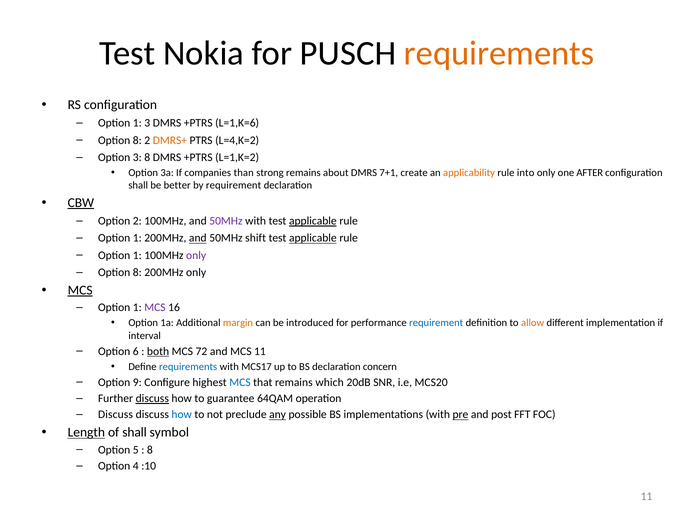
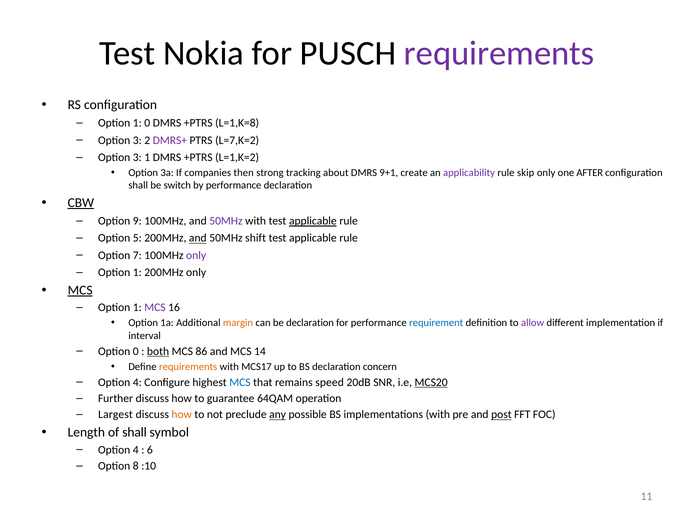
requirements colour: orange -> purple (499, 53)
1 3: 3 -> 0 (147, 123)
L=1,K=6: L=1,K=6 -> L=1,K=8 (237, 123)
8: 8 -> 3 (137, 140)
DMRS+ colour: orange -> purple (170, 140)
L=4,K=2: L=4,K=2 -> L=7,K=2 (237, 140)
3 8: 8 -> 1 (147, 158)
than: than -> then (244, 173)
strong remains: remains -> tracking (303, 173)
7+1: 7+1 -> 9+1 (389, 173)
applicability colour: orange -> purple (469, 173)
into: into -> skip (526, 173)
better: better -> switch (177, 186)
by requirement: requirement -> performance (234, 186)
Option 2: 2 -> 9 (137, 221)
1: 1 -> 5 (137, 238)
applicable underline: present -> none (313, 238)
1: 1 -> 7 (137, 256)
8: 8 -> 1 (137, 273)
be introduced: introduced -> declaration (310, 323)
allow colour: orange -> purple (533, 323)
Option 6: 6 -> 0 (136, 352)
72: 72 -> 86 (201, 352)
MCS 11: 11 -> 14 (260, 352)
requirements colour: blue -> orange (188, 367)
9: 9 -> 4 (137, 383)
which: which -> speed (330, 383)
MCS20 underline: none -> present (431, 383)
discuss underline: present -> none (152, 399)
Discuss: Discuss -> Largest (116, 415)
how colour: blue -> orange (182, 415)
pre underline: present -> none (460, 415)
post underline: none -> present (501, 415)
Length underline: present -> none (86, 433)
5: 5 -> 4 (136, 450)
8: 8 -> 6 (150, 450)
4: 4 -> 8 (136, 466)
